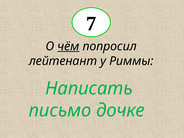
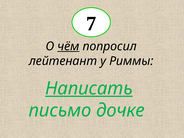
Написать underline: none -> present (89, 88)
